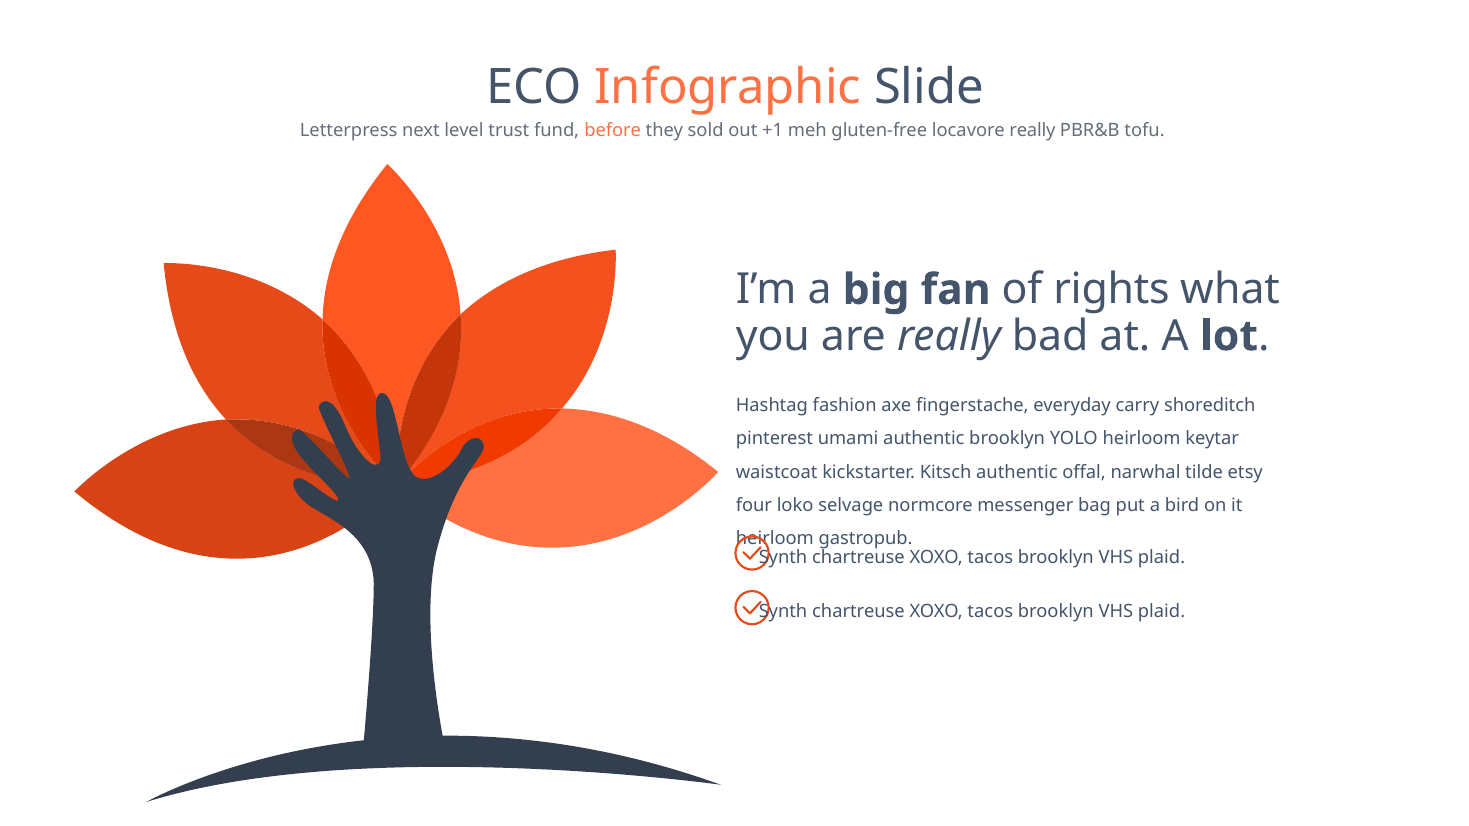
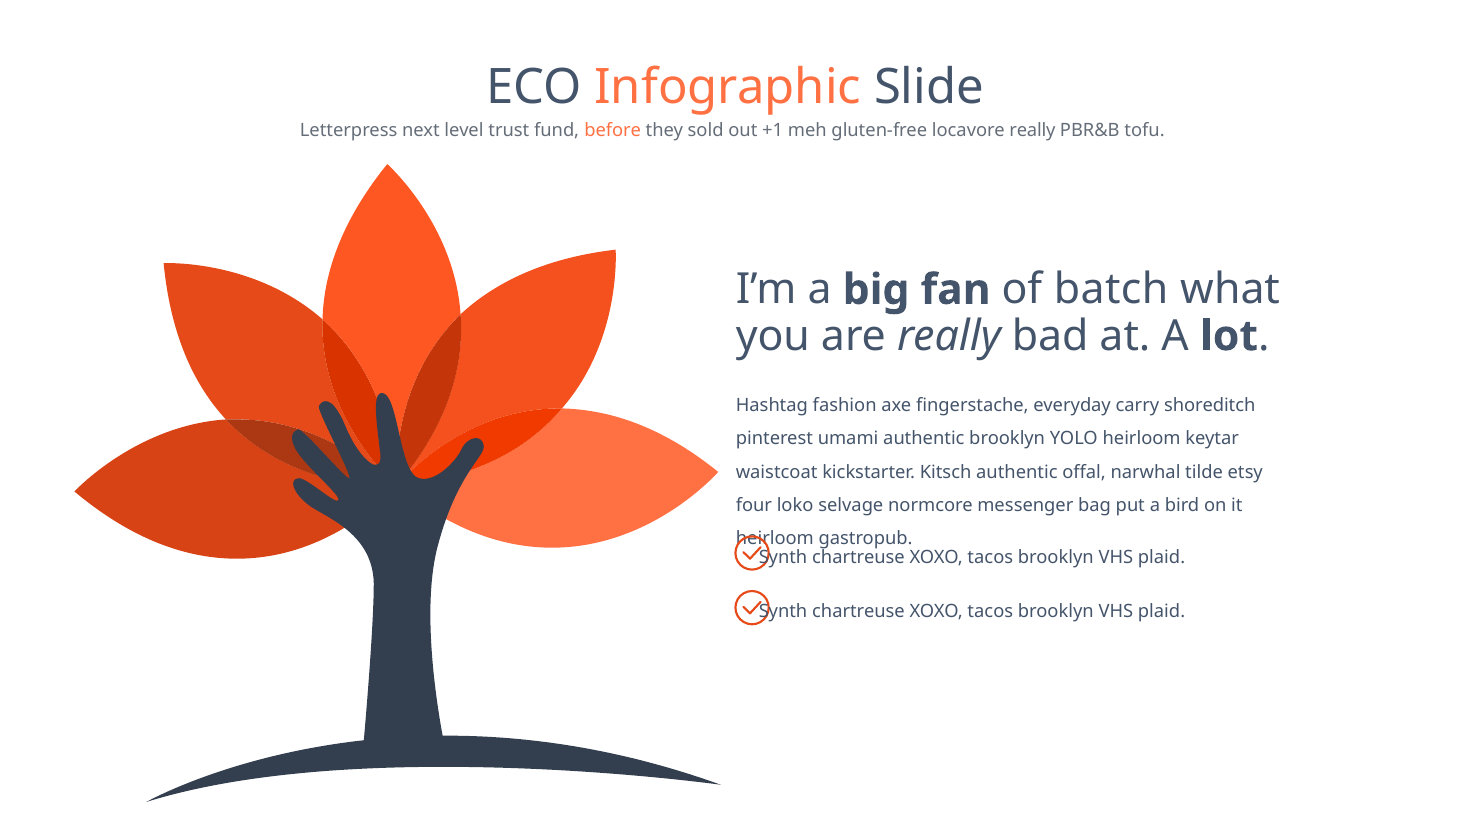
rights: rights -> batch (1111, 290)
